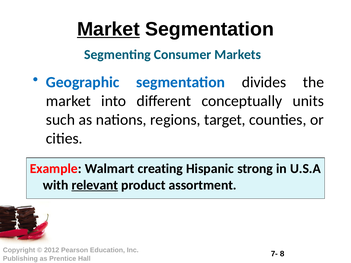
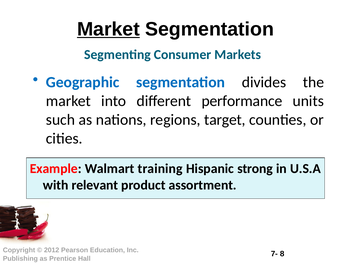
conceptually: conceptually -> performance (242, 101)
creating: creating -> training (160, 169)
relevant underline: present -> none (95, 185)
